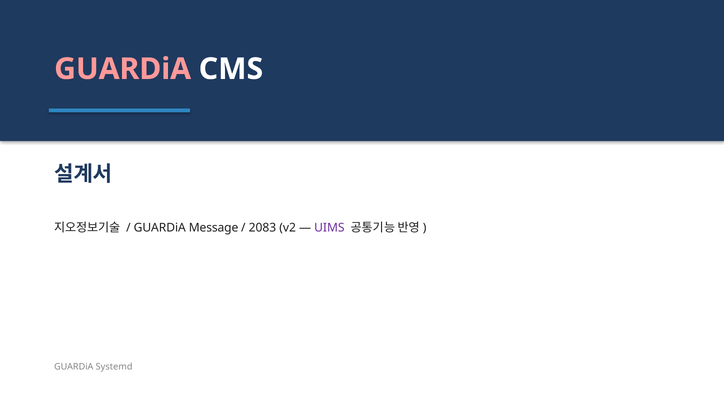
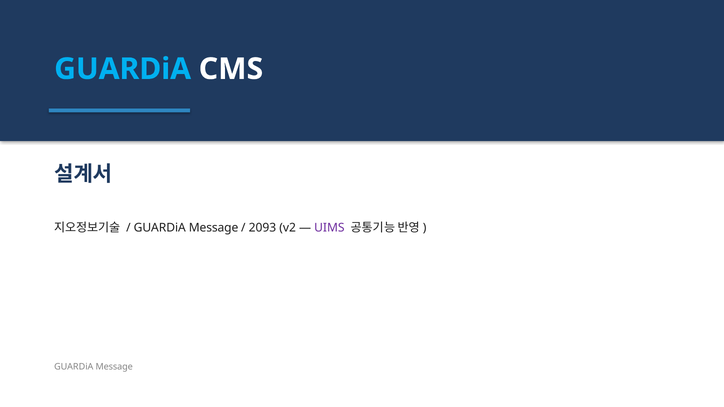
GUARDiA colour: pink -> light blue (123, 69)
2083: 2083 -> 2093 (262, 228)
Systemd: Systemd -> Message (114, 367)
